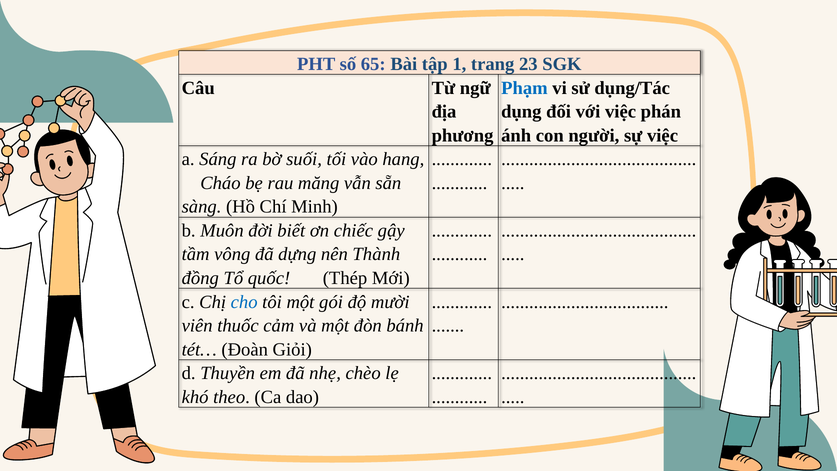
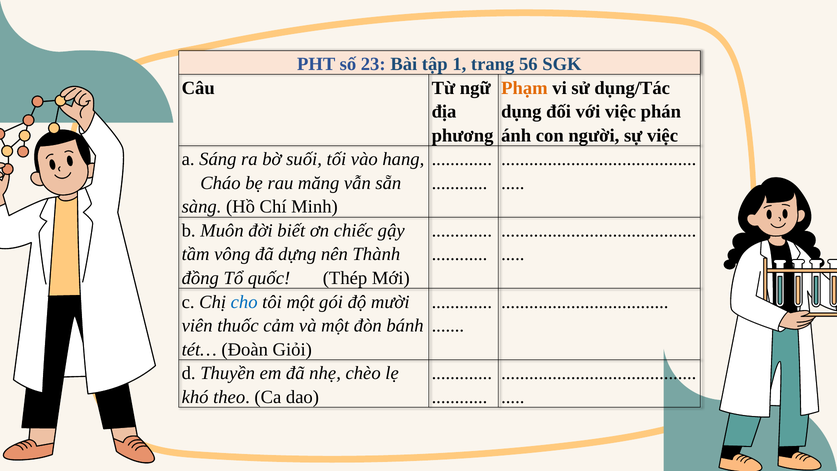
65: 65 -> 23 (373, 64)
23: 23 -> 56 (528, 64)
Phạm colour: blue -> orange (524, 88)
